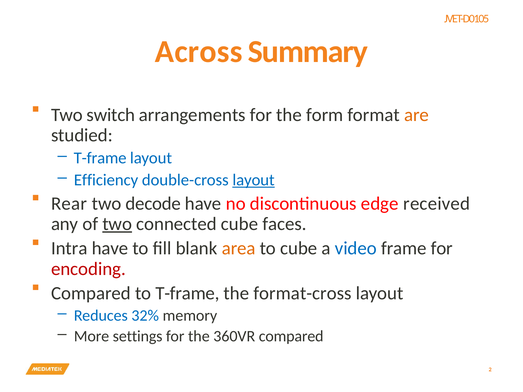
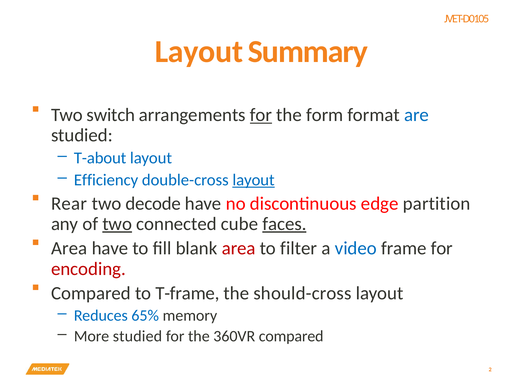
Across: Across -> Layout (199, 52)
for underline: none -> present (261, 115)
are colour: orange -> blue (416, 115)
T-frame: T-frame -> T-about (100, 158)
received: received -> partition (437, 204)
faces underline: none -> present (285, 224)
Intra: Intra -> Area (69, 249)
area colour: orange -> red (239, 249)
to cube: cube -> filter (299, 249)
format-cross: format-cross -> should-cross (302, 294)
32%: 32% -> 65% (145, 316)
More settings: settings -> studied (137, 337)
